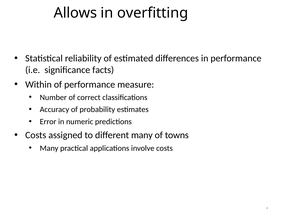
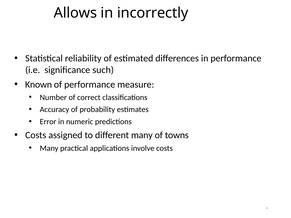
overfitting: overfitting -> incorrectly (153, 13)
facts: facts -> such (103, 70)
Within: Within -> Known (39, 85)
